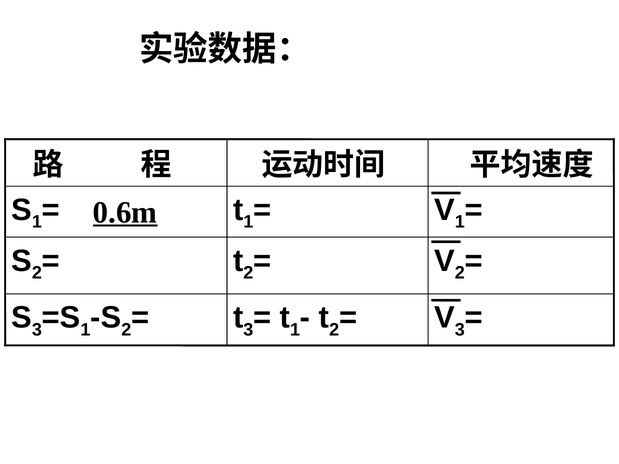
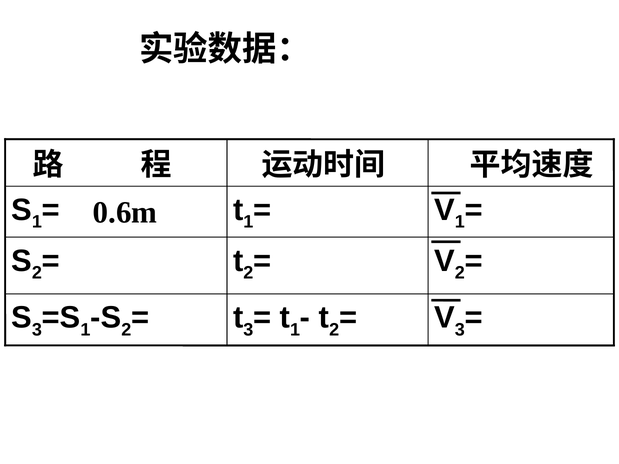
0.6m underline: present -> none (125, 212)
